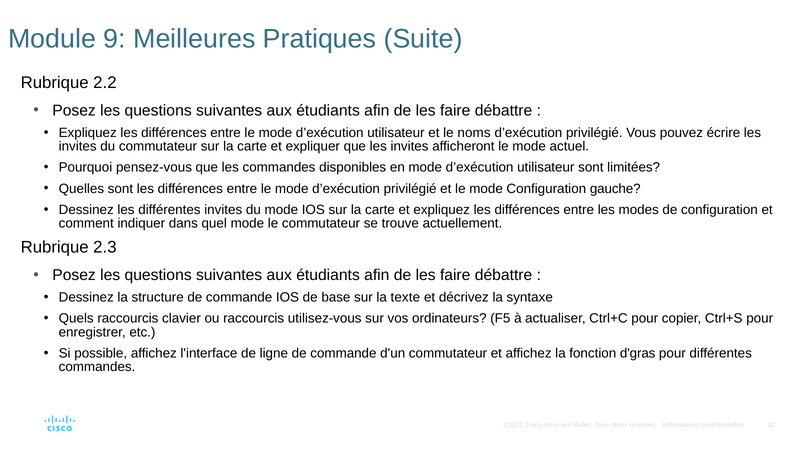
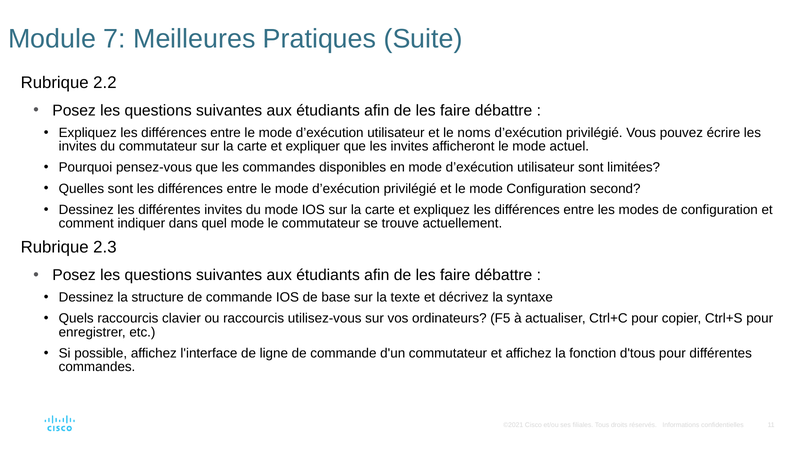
9: 9 -> 7 (115, 39)
gauche: gauche -> second (615, 189)
d'gras: d'gras -> d'tous (638, 353)
